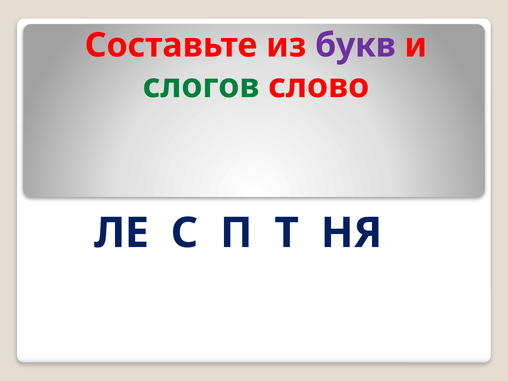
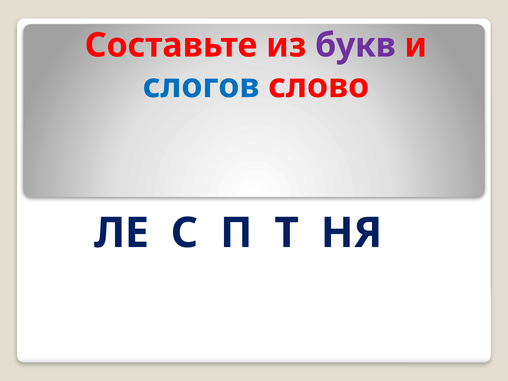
слогов colour: green -> blue (201, 86)
